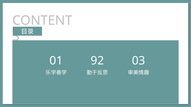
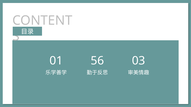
92: 92 -> 56 (97, 61)
